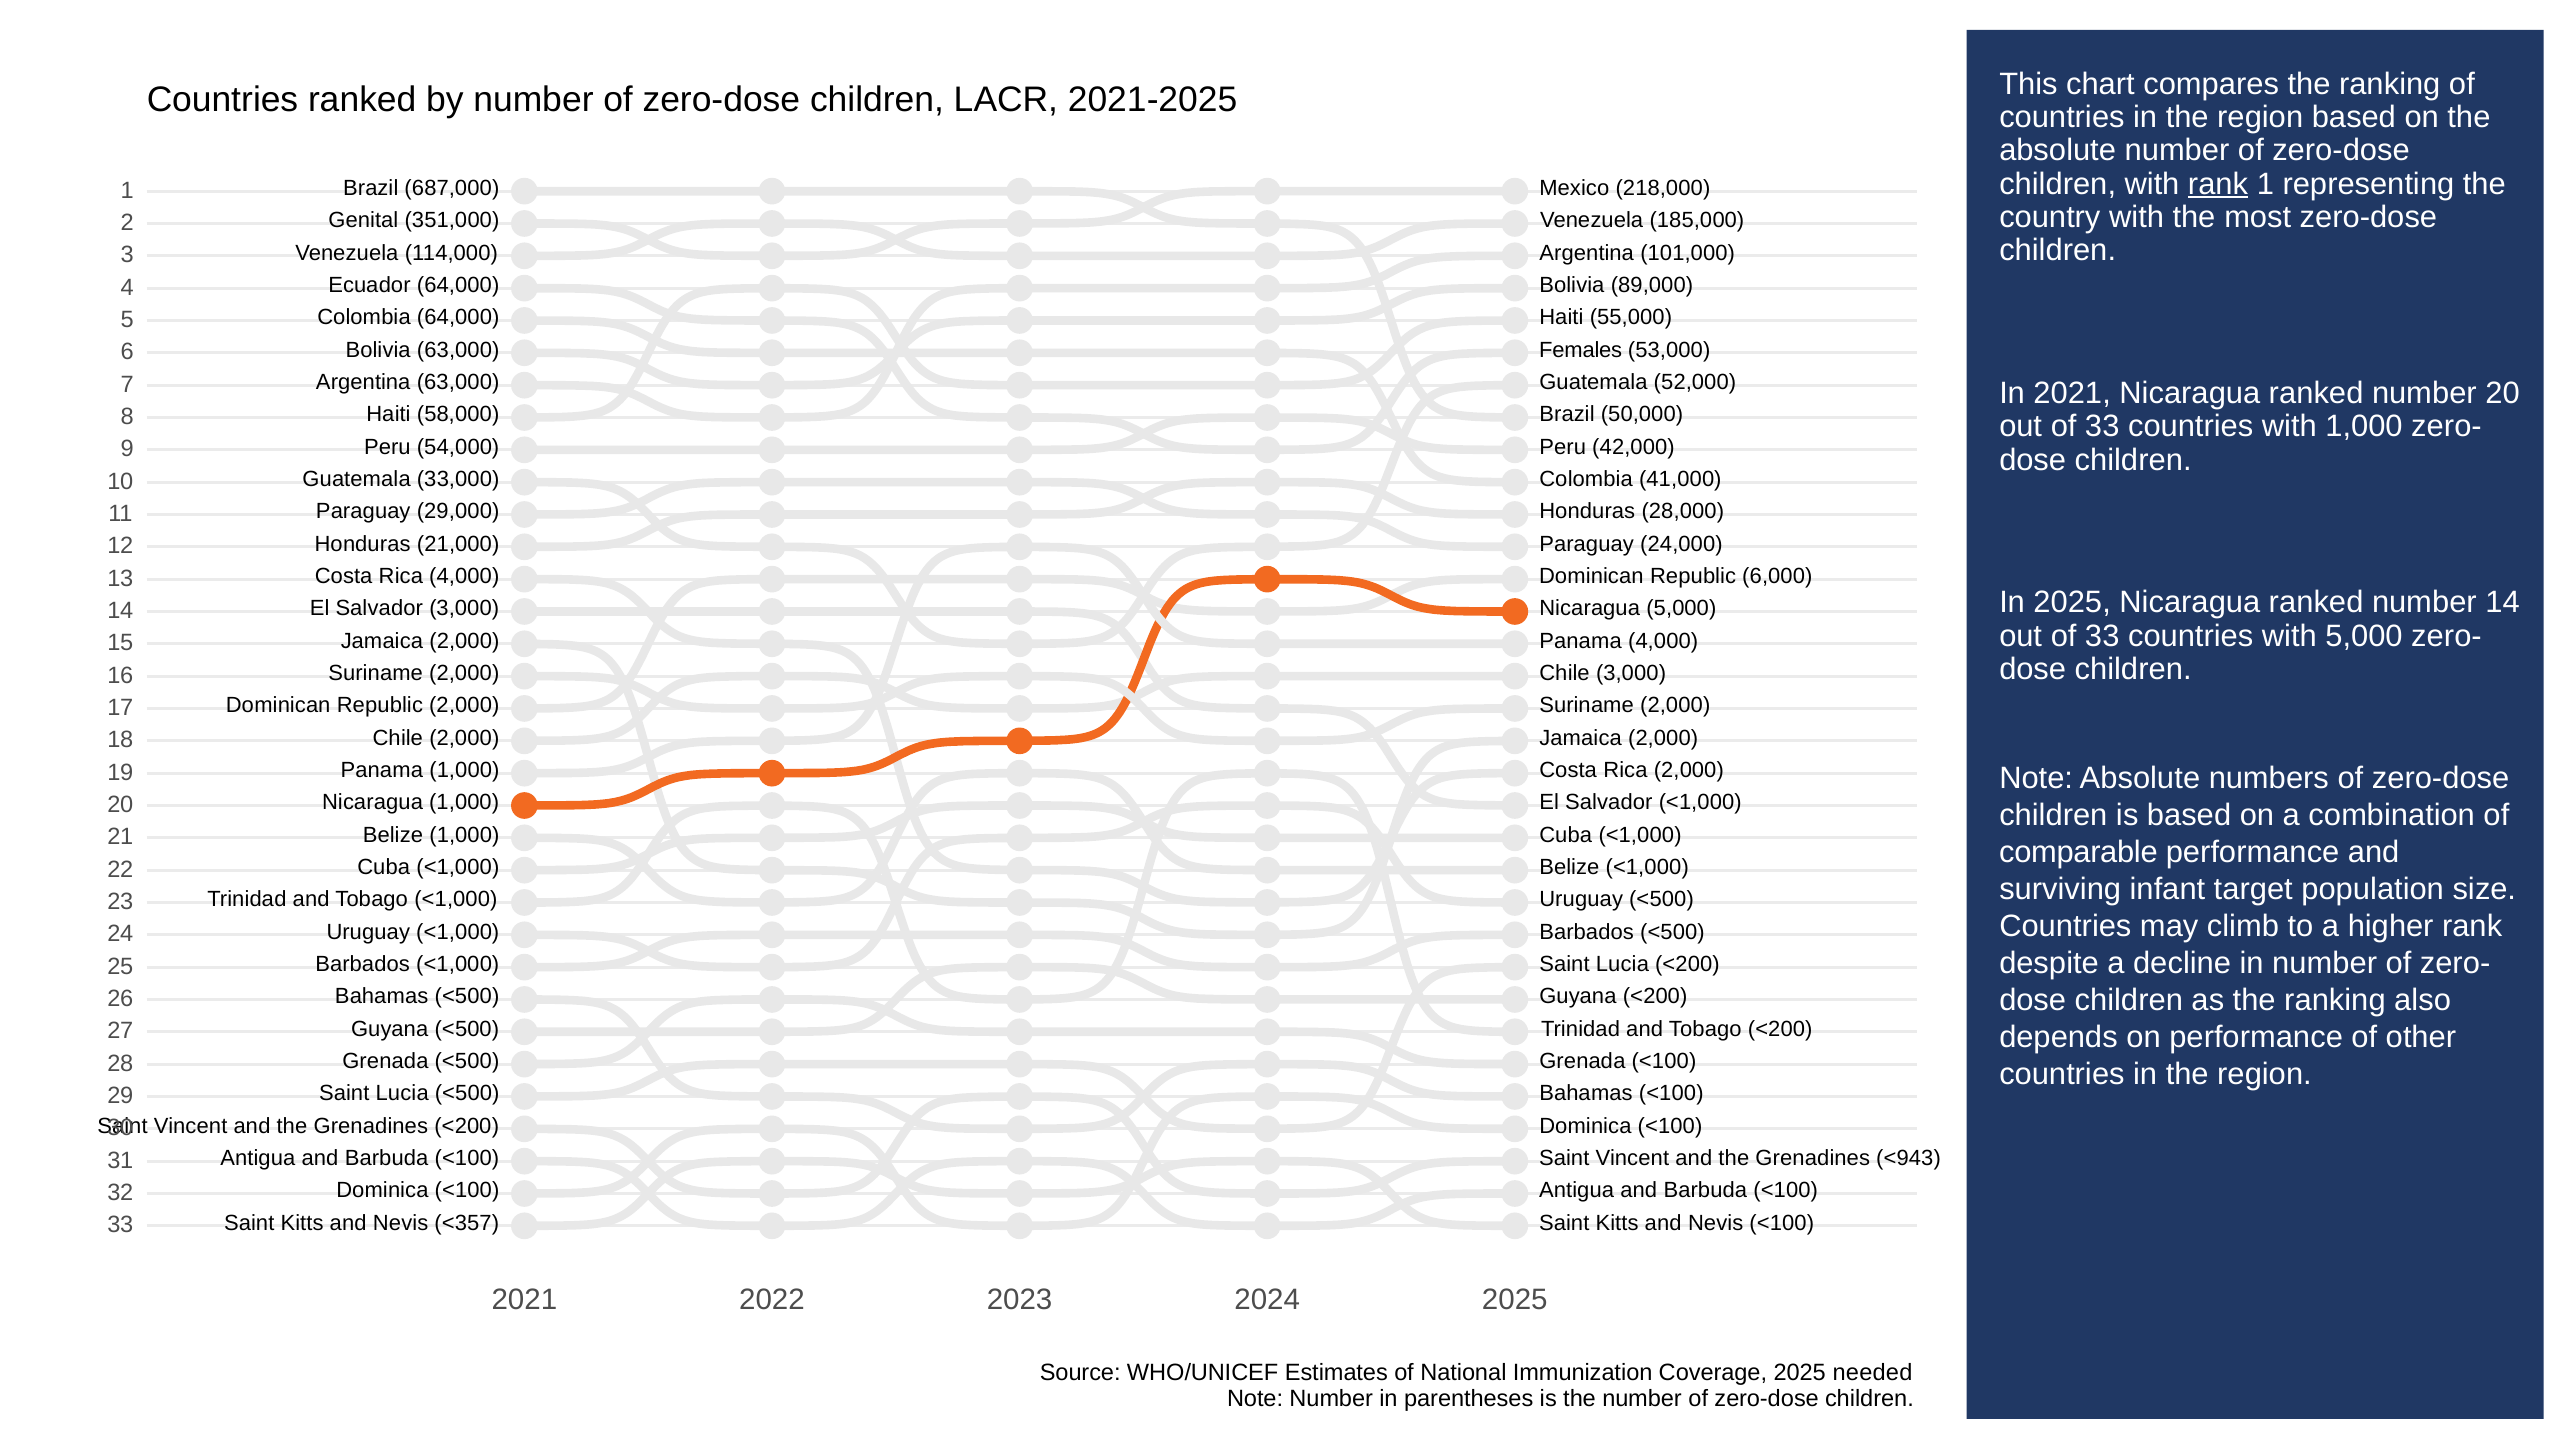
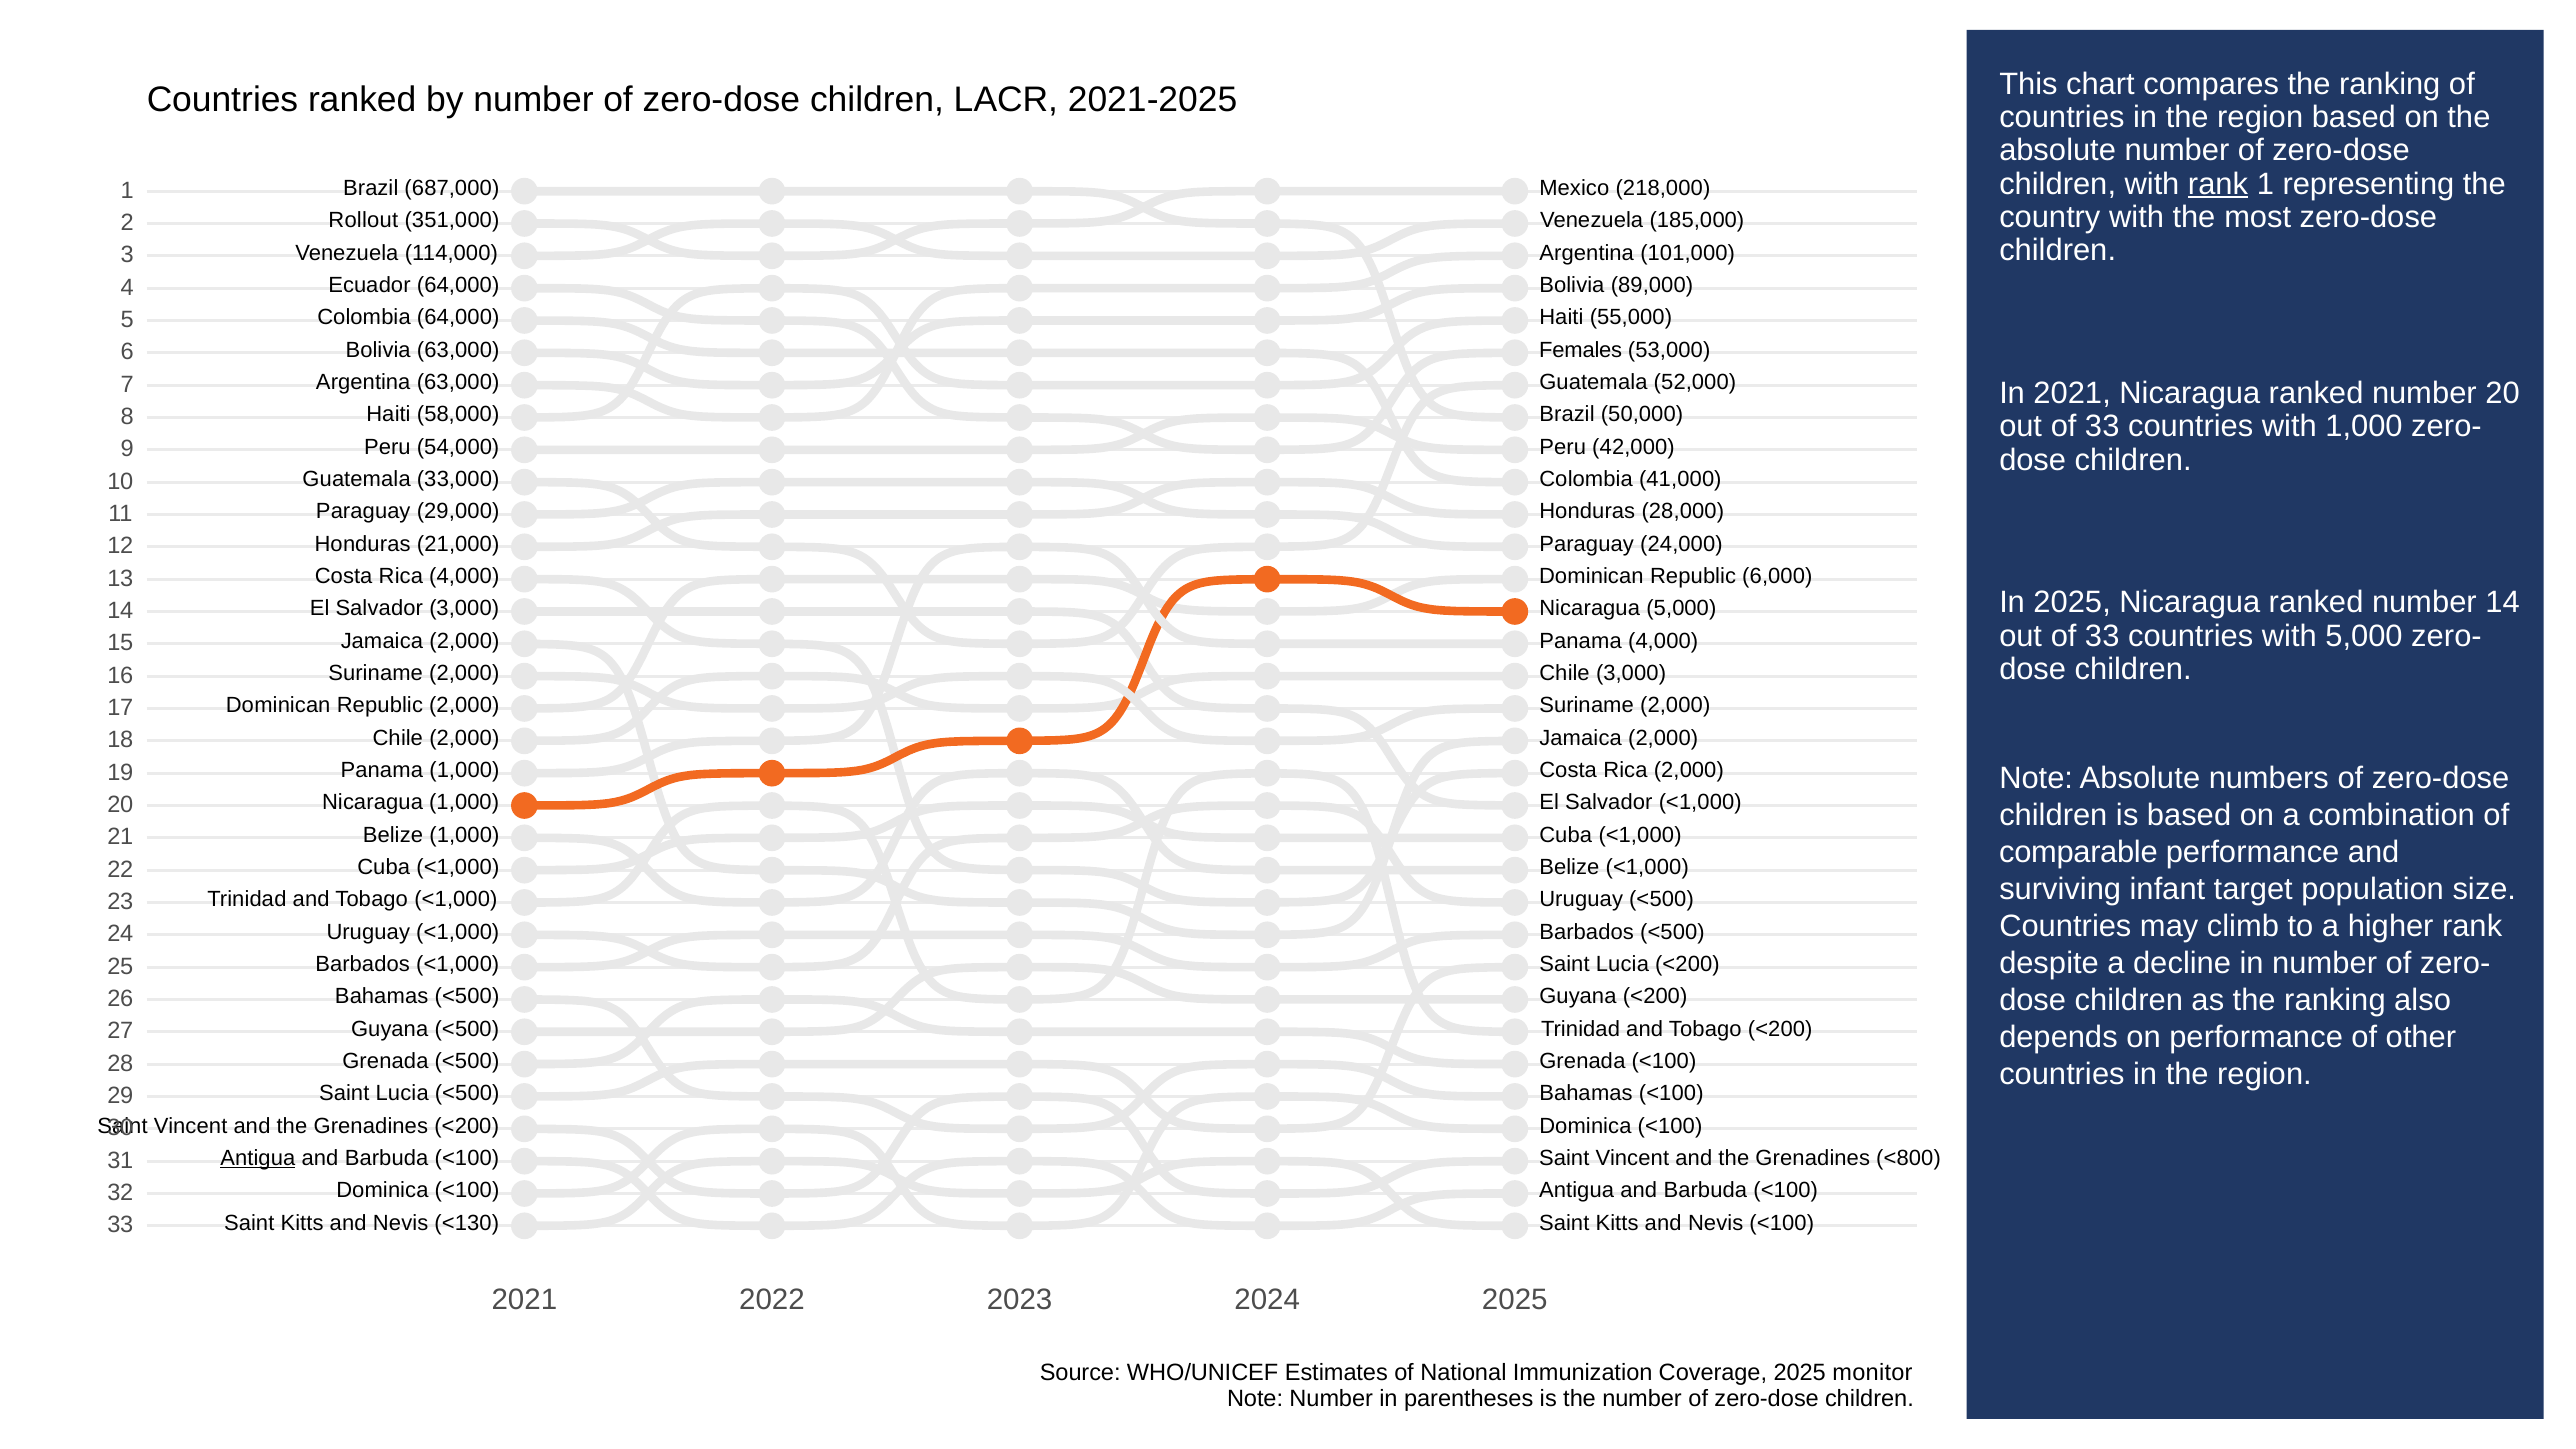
Genital: Genital -> Rollout (363, 220)
Antigua underline: none -> present (258, 1158)
<943: <943 -> <800 (1908, 1158)
<357: <357 -> <130 (467, 1223)
needed: needed -> monitor (1872, 1373)
